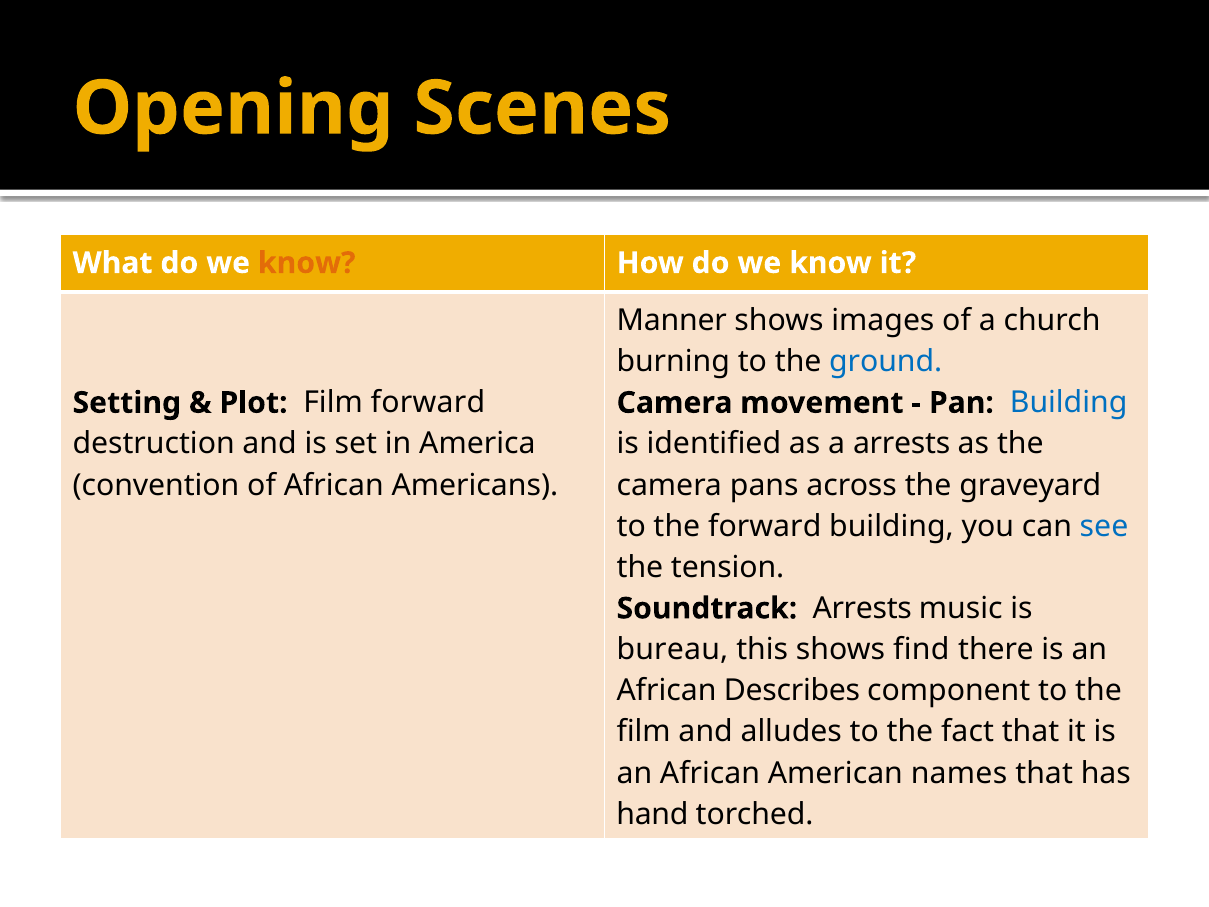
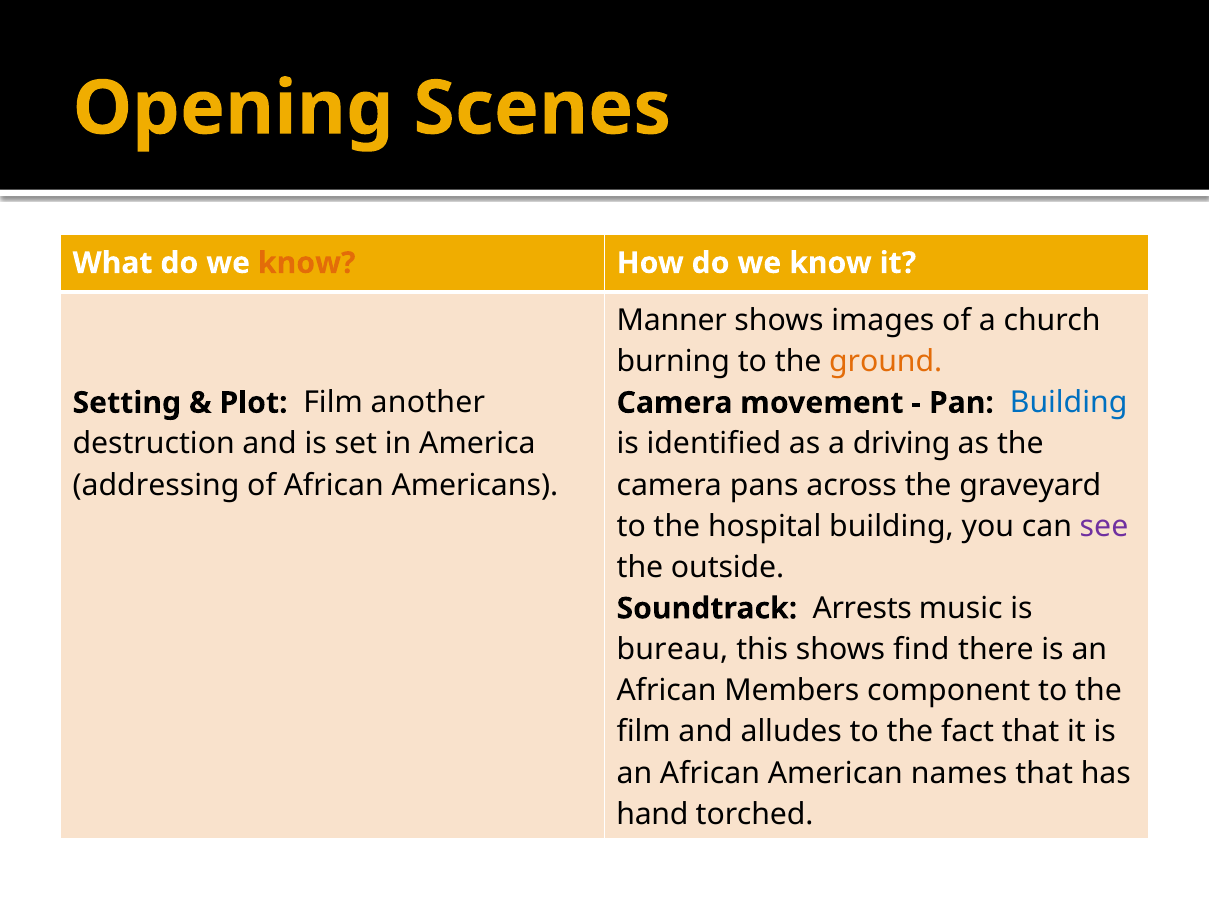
ground colour: blue -> orange (886, 362)
Film forward: forward -> another (428, 403)
a arrests: arrests -> driving (902, 444)
convention: convention -> addressing (156, 485)
the forward: forward -> hospital (765, 526)
see colour: blue -> purple (1104, 526)
tension: tension -> outside (728, 567)
Describes: Describes -> Members (792, 691)
